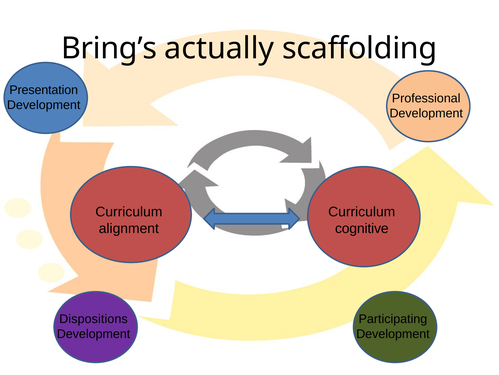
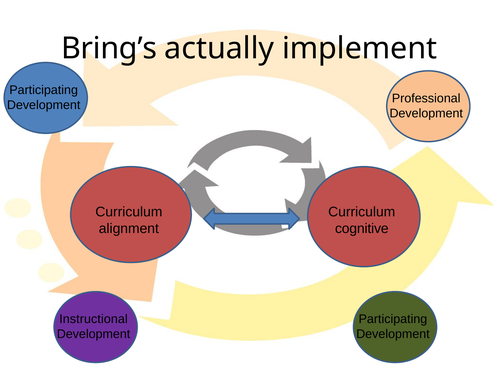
scaffolding: scaffolding -> implement (360, 48)
Presentation: Presentation -> Participating (44, 90)
Dispositions: Dispositions -> Instructional (93, 319)
